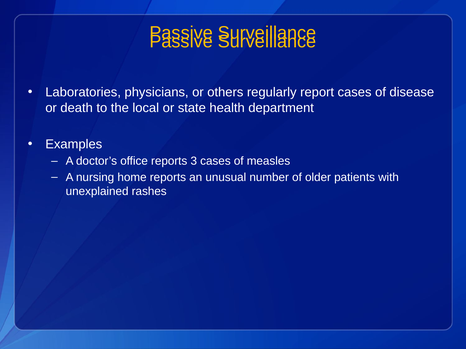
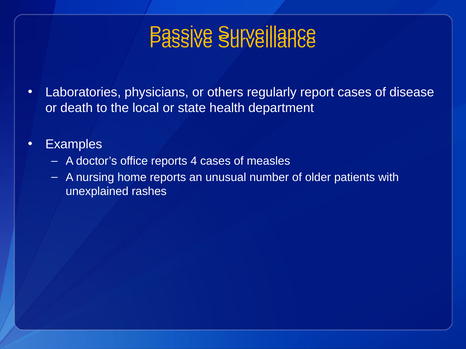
3: 3 -> 4 (194, 161)
